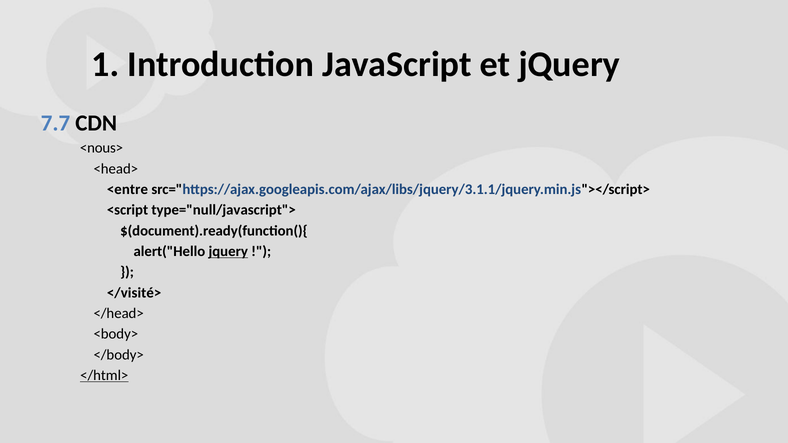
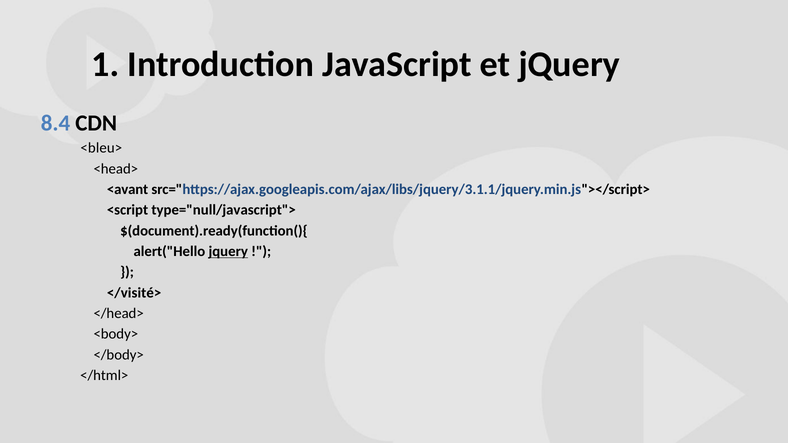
7.7: 7.7 -> 8.4 (55, 123)
<nous>: <nous> -> <bleu> (101, 148)
<entre: <entre -> <avant (128, 189)
</html> underline: present -> none (104, 376)
